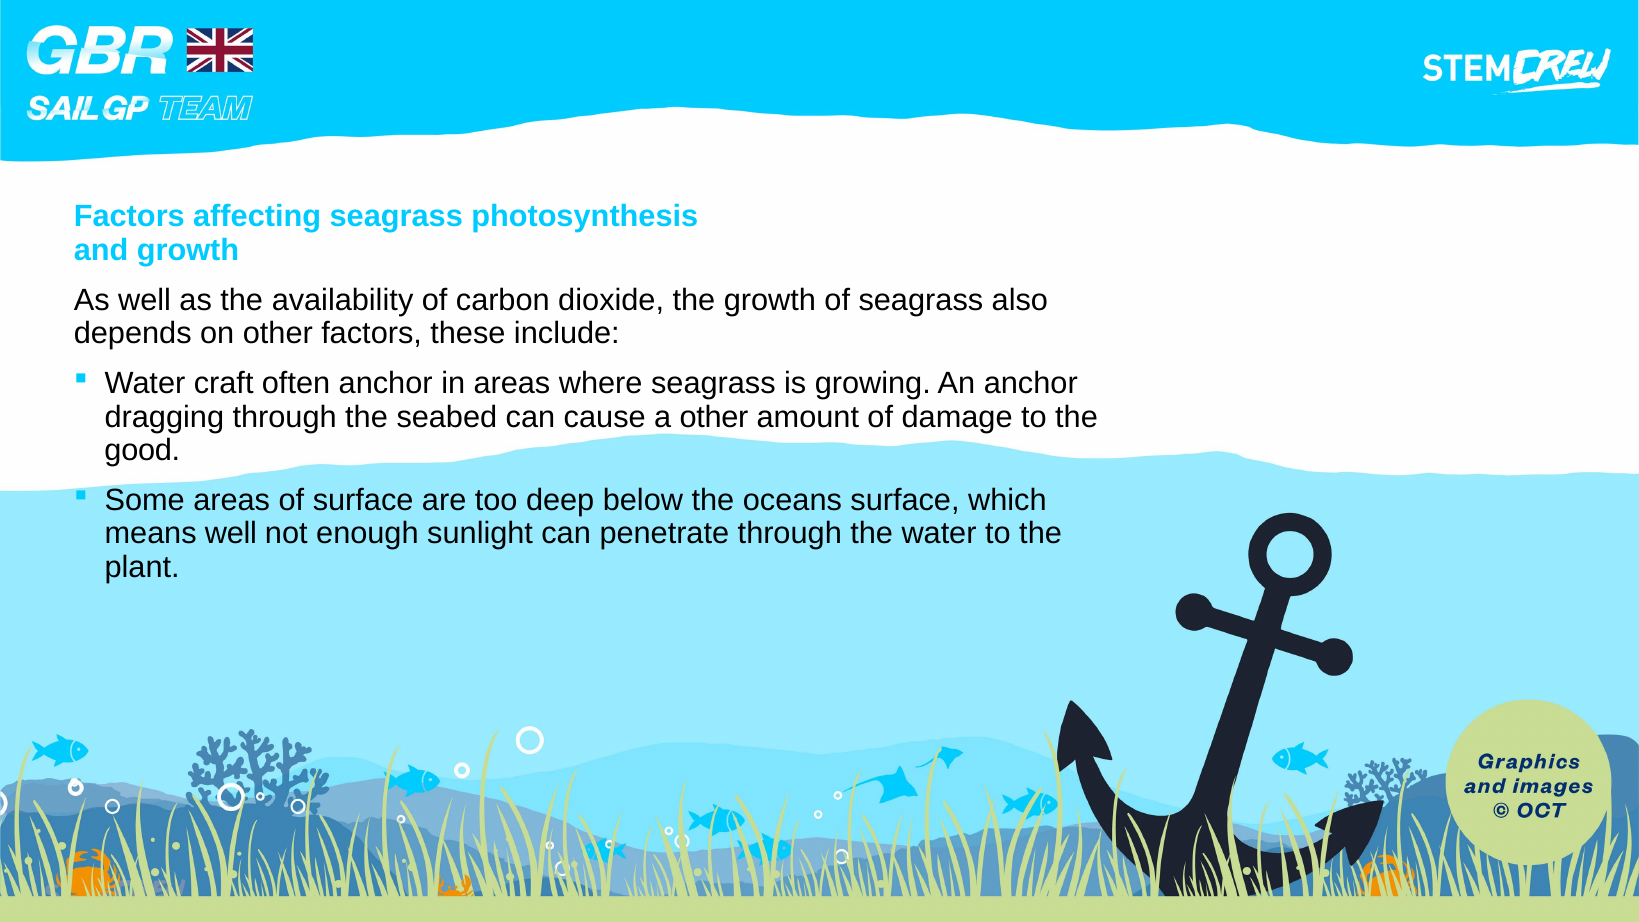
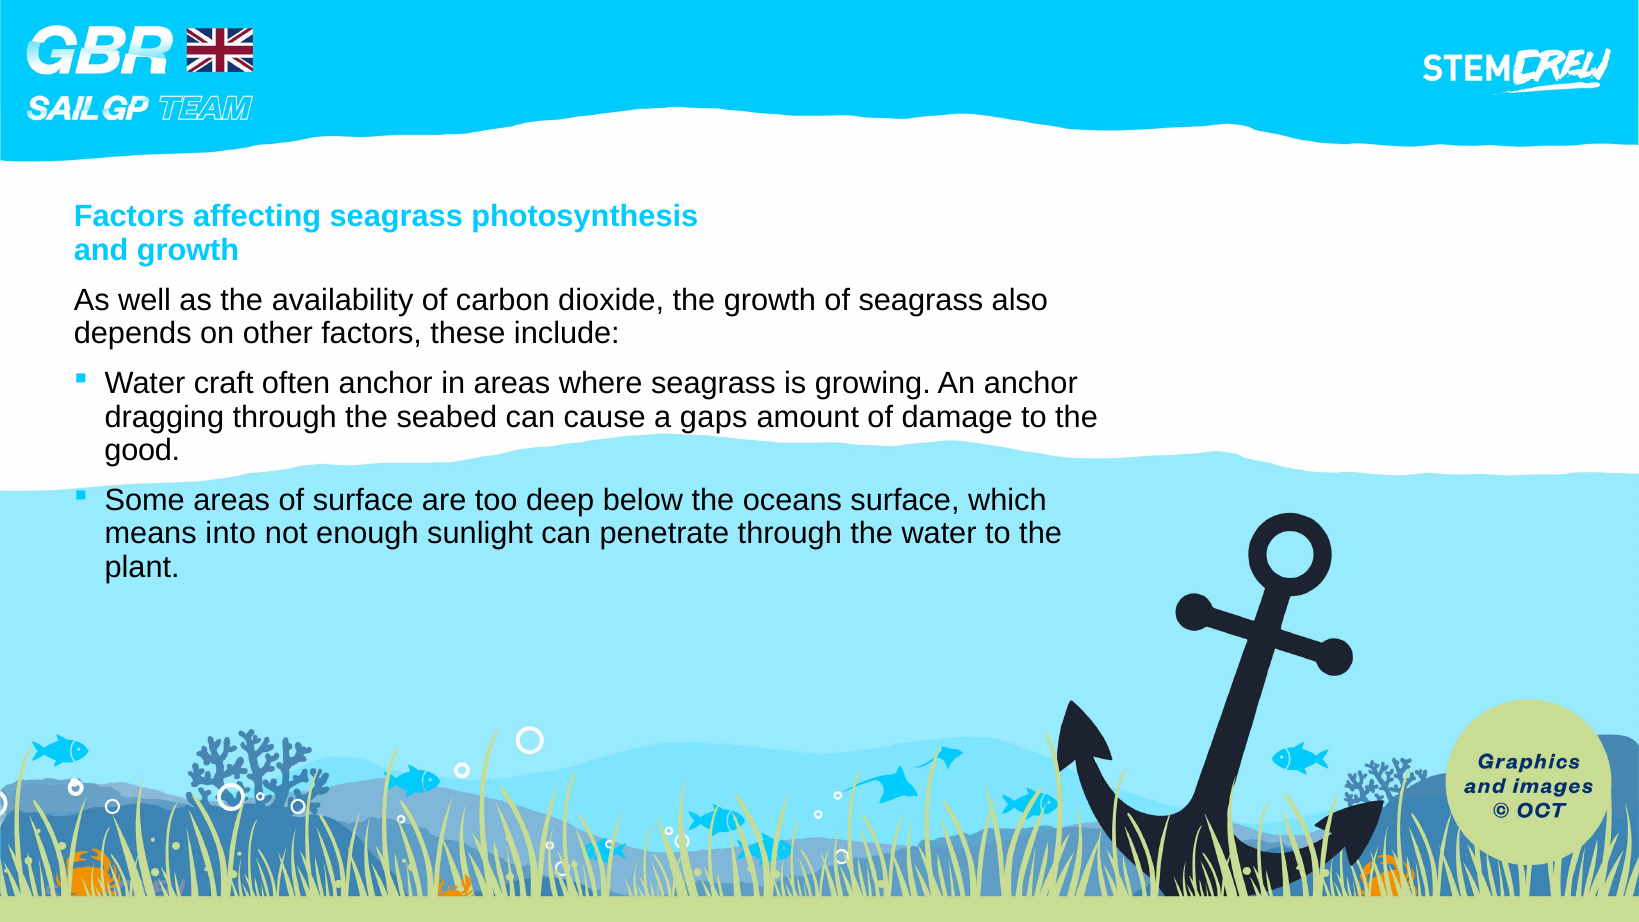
a other: other -> gaps (714, 417)
means well: well -> into (231, 534)
